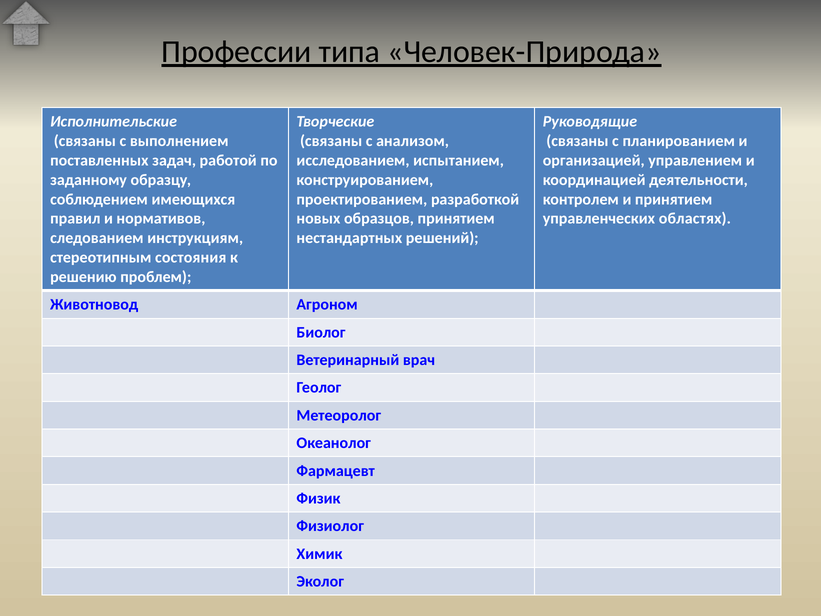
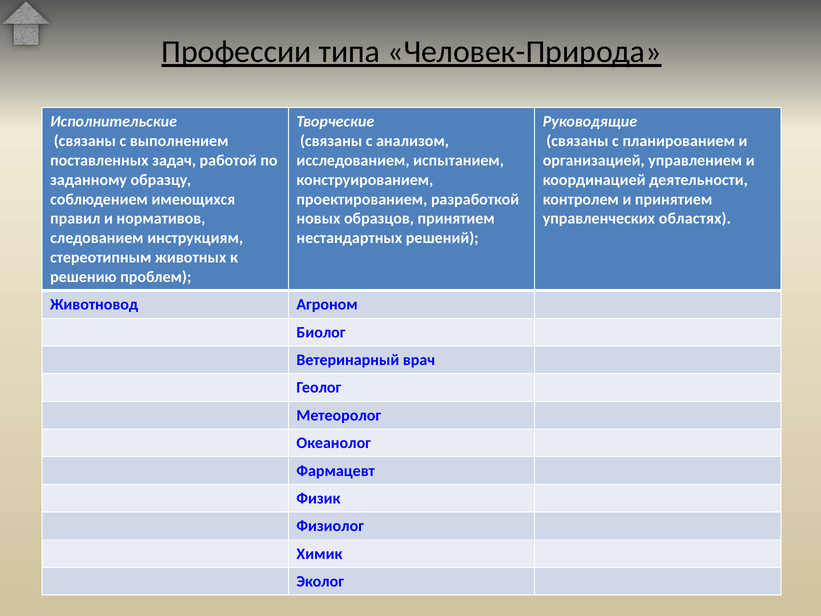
состояния: состояния -> животных (191, 257)
